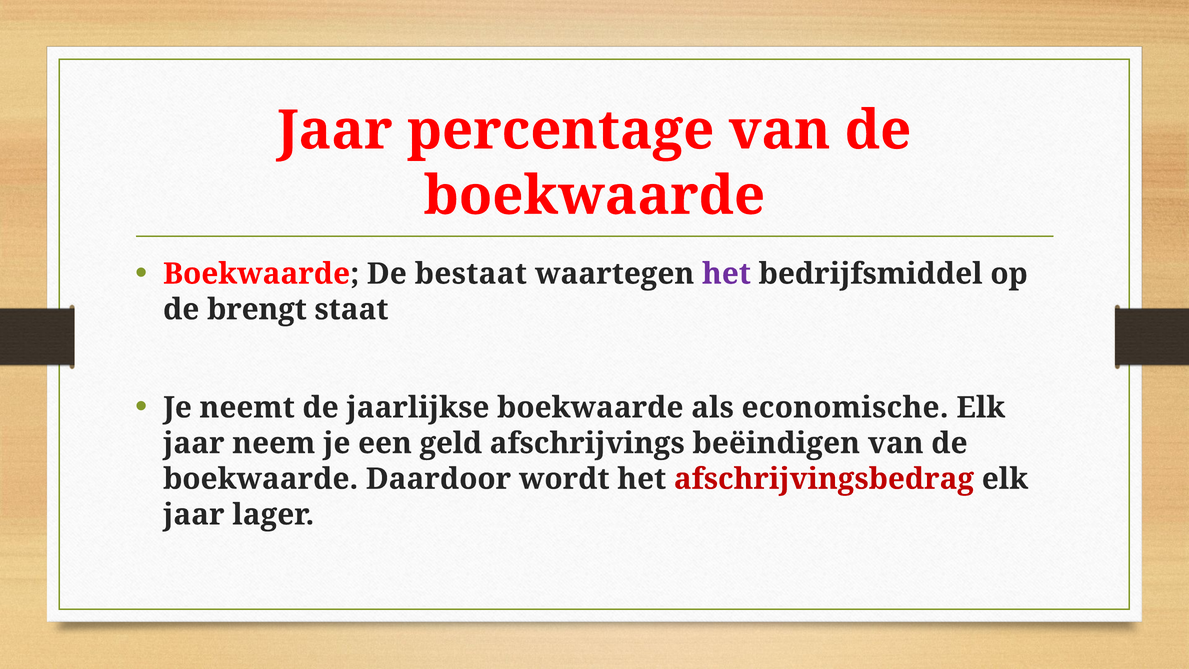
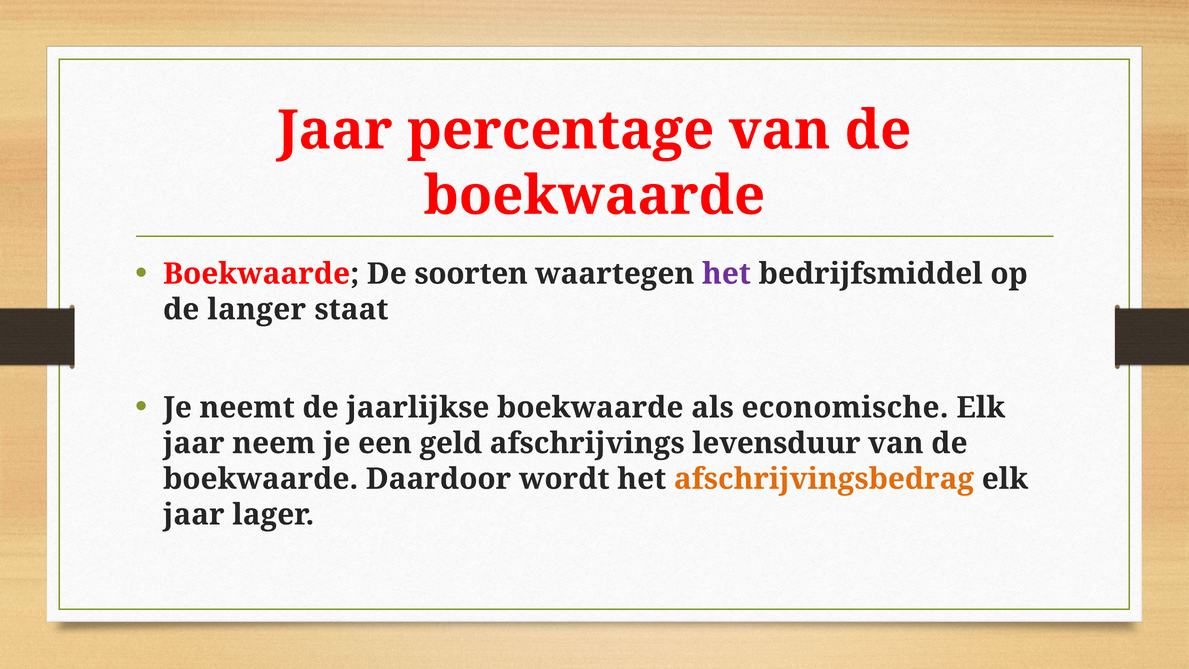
bestaat: bestaat -> soorten (471, 274)
brengt: brengt -> langer (257, 309)
beëindigen: beëindigen -> levensduur (776, 443)
afschrijvingsbedrag colour: red -> orange (824, 479)
